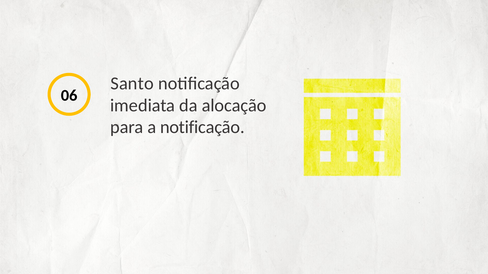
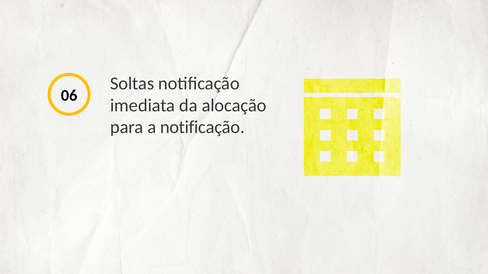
Santo: Santo -> Soltas (132, 84)
